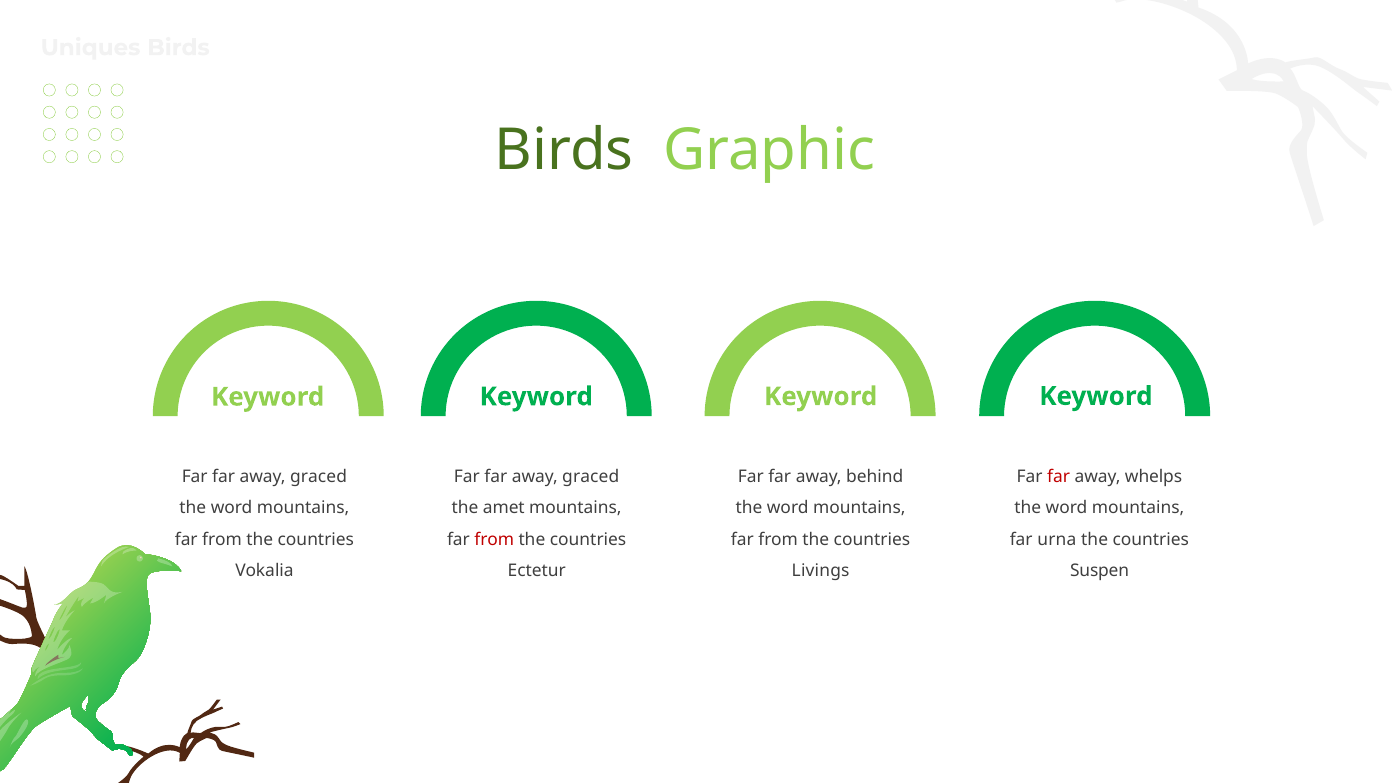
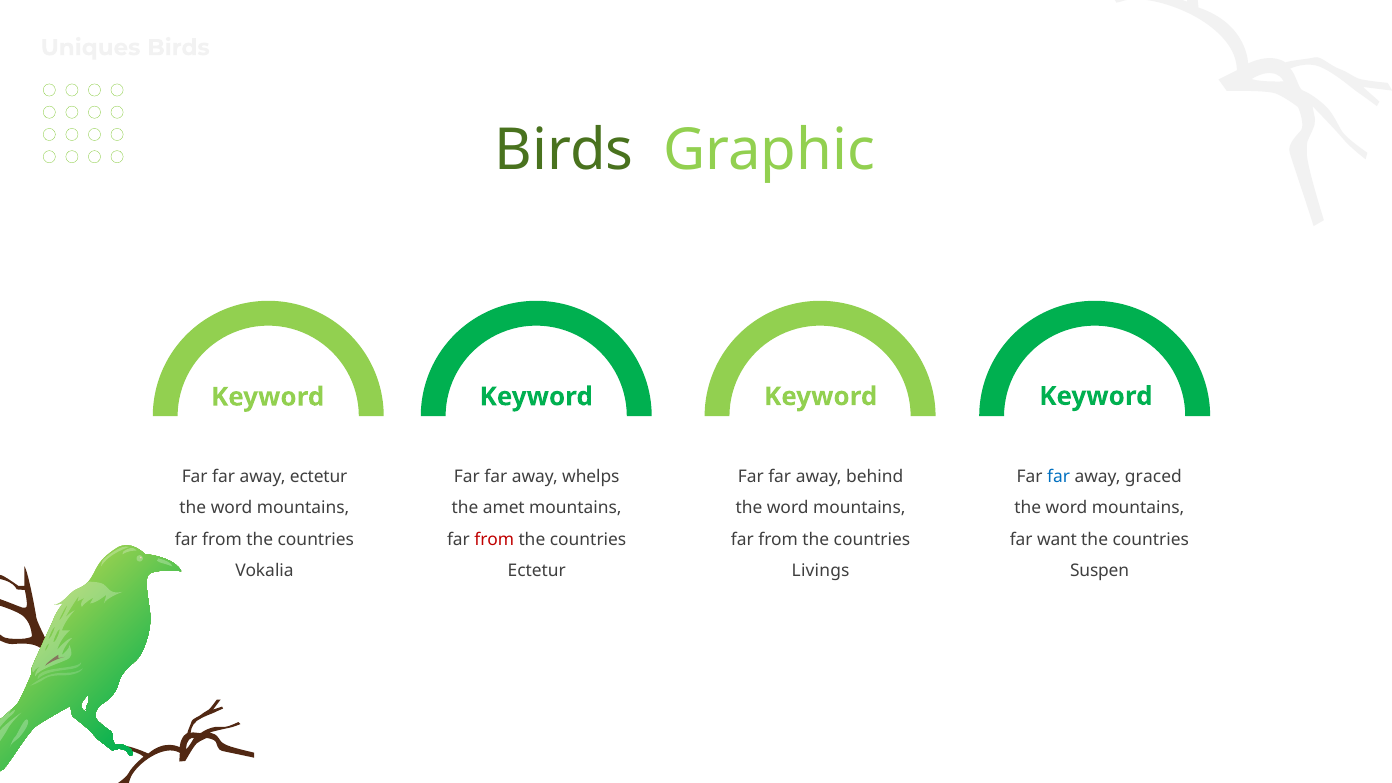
graced: graced -> ectetur (319, 477)
graced: graced -> whelps (591, 477)
far colour: red -> blue (1059, 477)
whelps: whelps -> graced (1153, 477)
urna: urna -> want (1057, 539)
